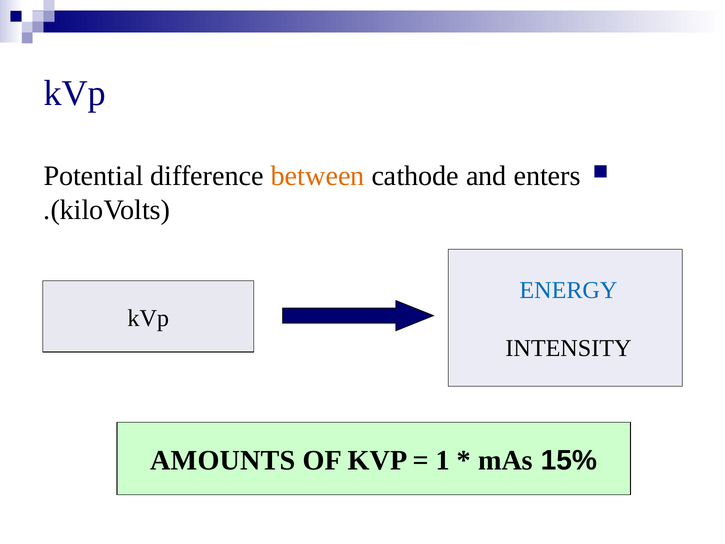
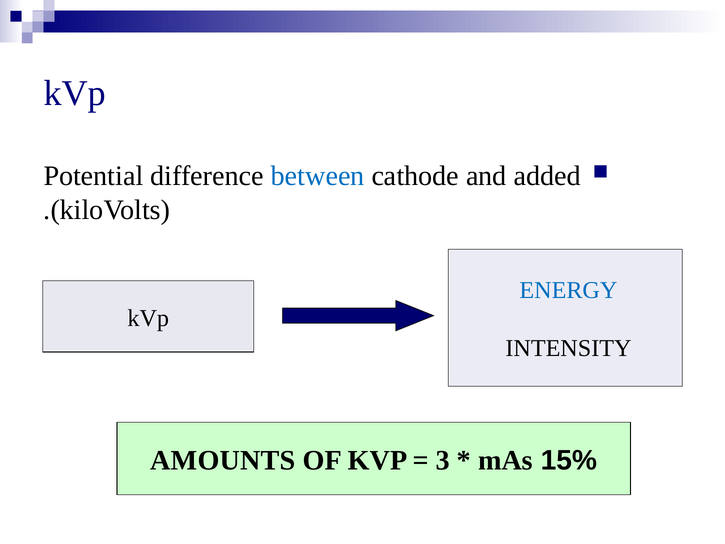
between colour: orange -> blue (318, 176)
enters: enters -> added (547, 176)
1: 1 -> 3 (443, 460)
